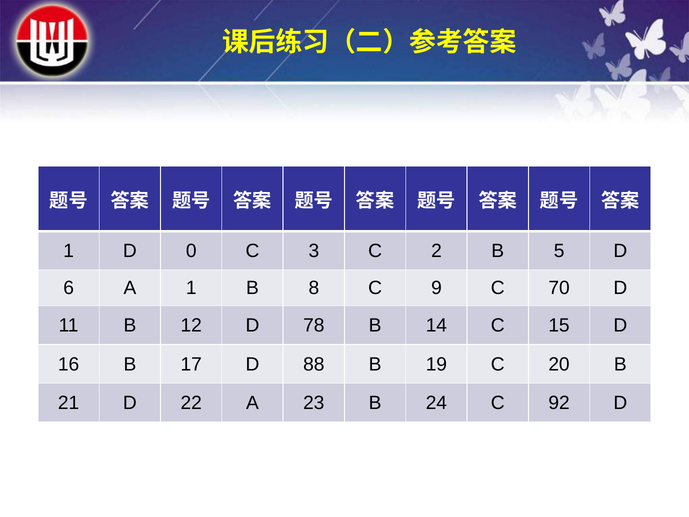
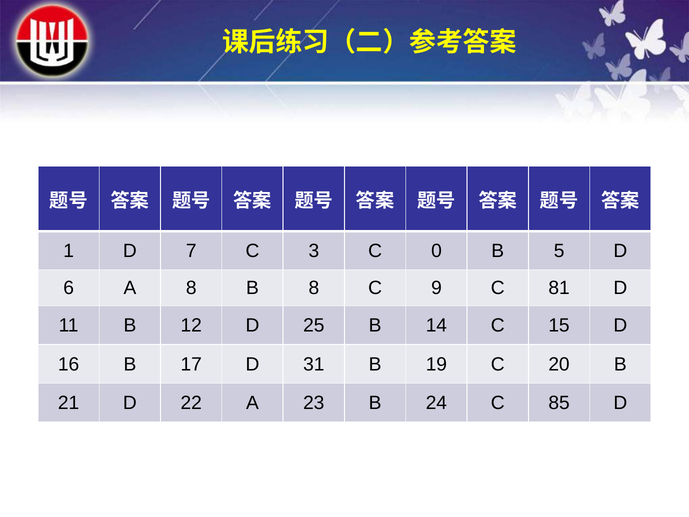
0: 0 -> 7 (191, 251)
2: 2 -> 0 (436, 251)
A 1: 1 -> 8 (191, 288)
70: 70 -> 81 (559, 288)
78: 78 -> 25 (314, 325)
88: 88 -> 31 (314, 364)
92: 92 -> 85 (559, 403)
